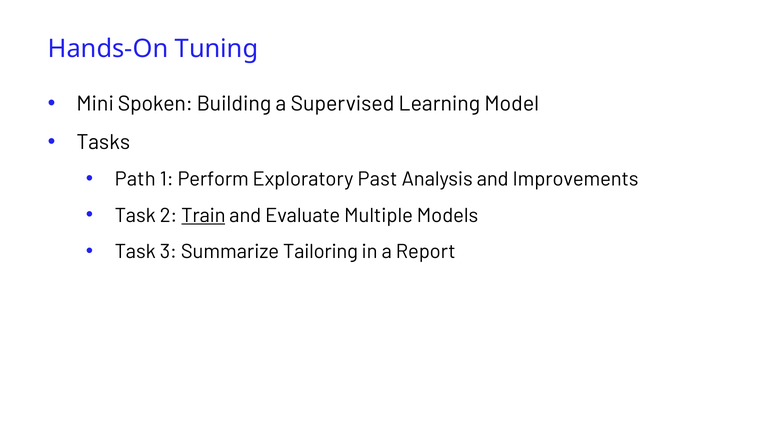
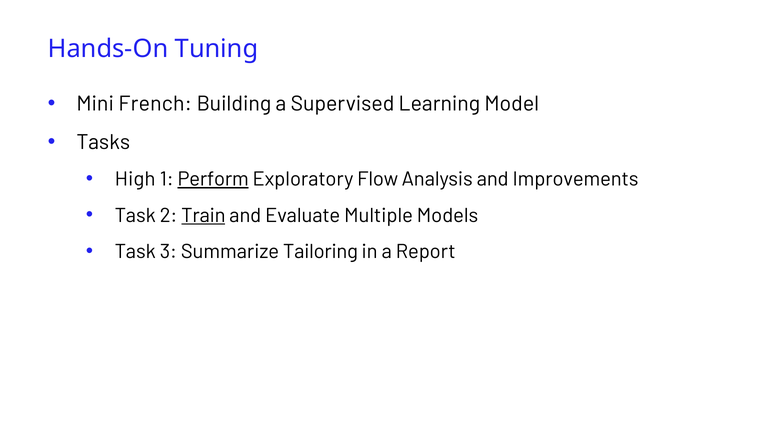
Spoken: Spoken -> French (155, 104)
Path: Path -> High (135, 179)
Perform underline: none -> present (213, 179)
Past: Past -> Flow (378, 179)
